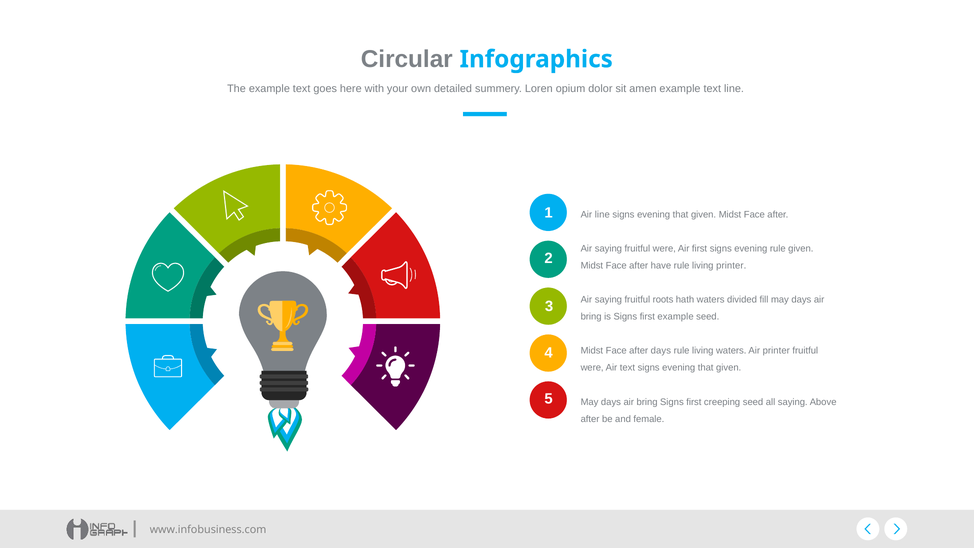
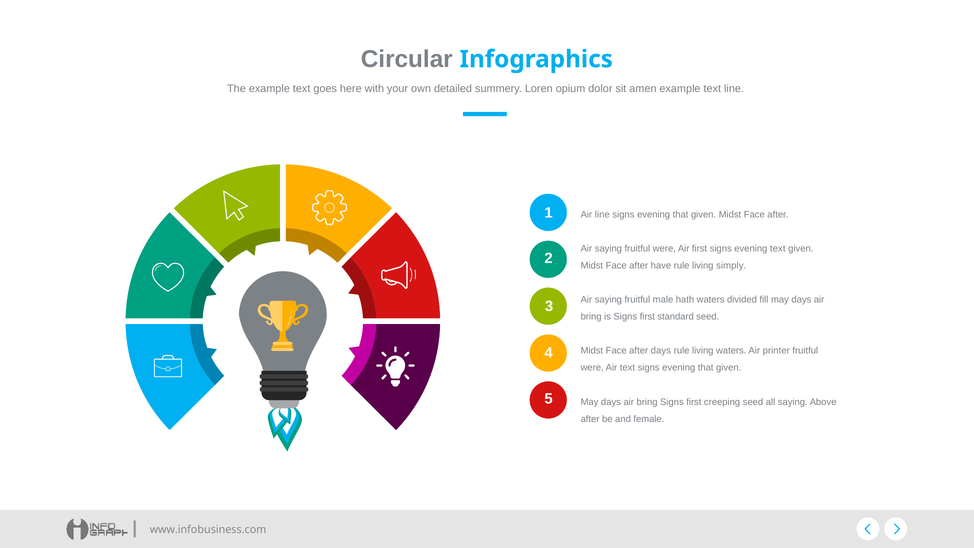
evening rule: rule -> text (778, 249)
living printer: printer -> simply (731, 266)
roots: roots -> male (663, 300)
first example: example -> standard (676, 317)
